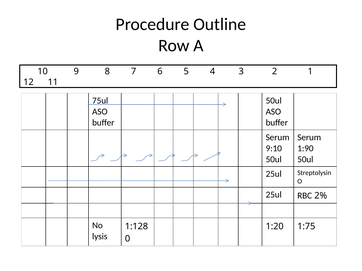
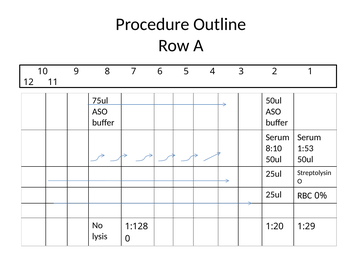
9:10: 9:10 -> 8:10 (274, 149)
1:90: 1:90 -> 1:53 (305, 149)
2%: 2% -> 0% (321, 196)
1:75: 1:75 -> 1:29 (306, 227)
